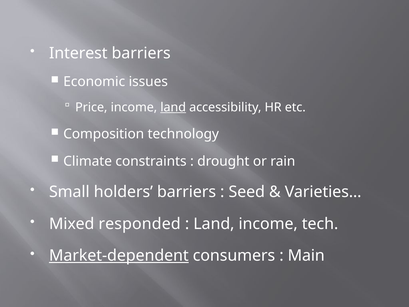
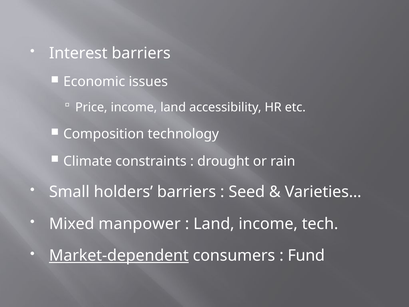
land underline: present -> none (173, 107)
responded: responded -> manpower (140, 224)
Main: Main -> Fund (306, 255)
